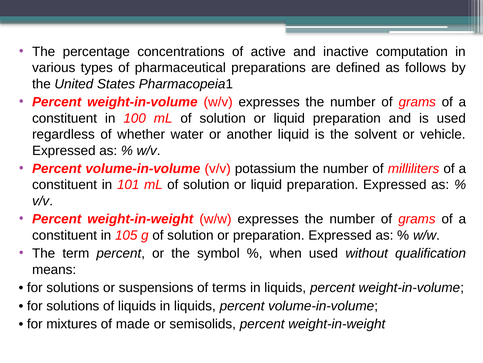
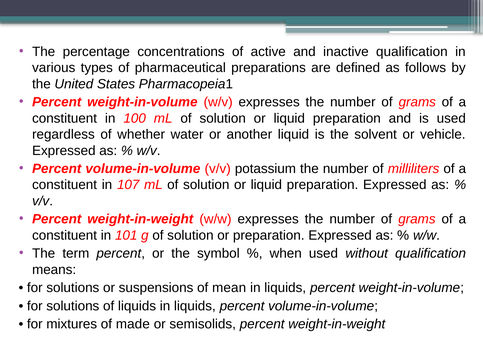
inactive computation: computation -> qualification (412, 52)
101: 101 -> 107 (128, 185)
105: 105 -> 101 (126, 235)
terms: terms -> mean (229, 287)
